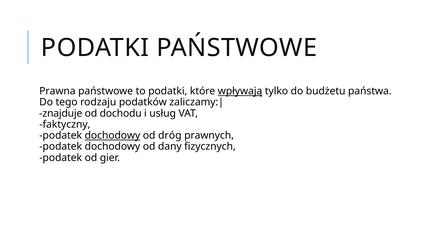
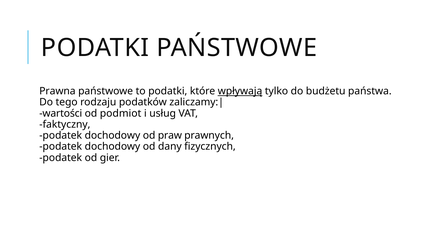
znajduje: znajduje -> wartości (61, 113)
dochodu: dochodu -> podmiot (121, 113)
dochodowy underline: present -> none (112, 135)
dróg: dróg -> praw (170, 135)
